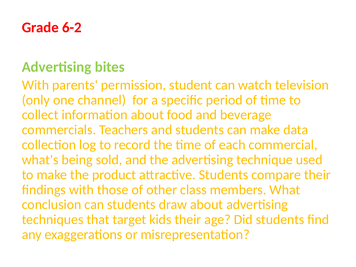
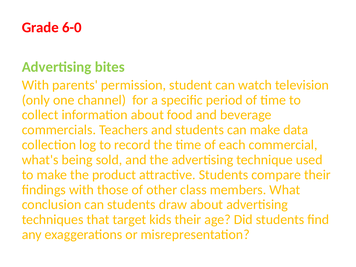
6-2: 6-2 -> 6-0 (72, 27)
